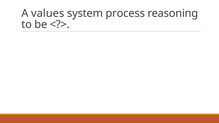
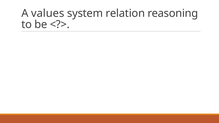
process: process -> relation (125, 13)
